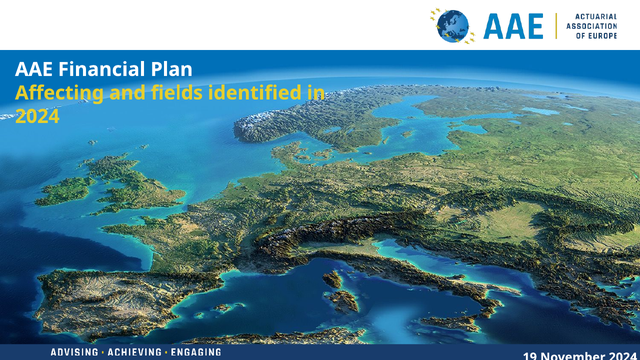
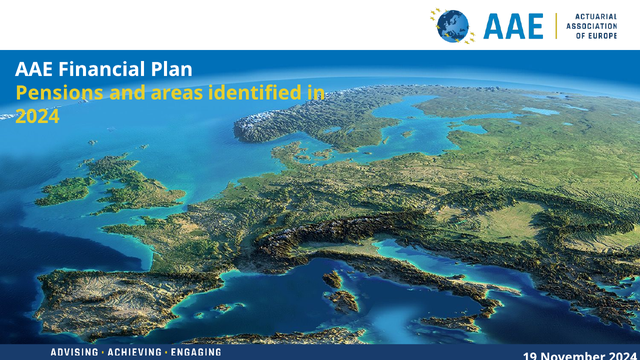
Affecting: Affecting -> Pensions (59, 93)
fields: fields -> areas (177, 93)
